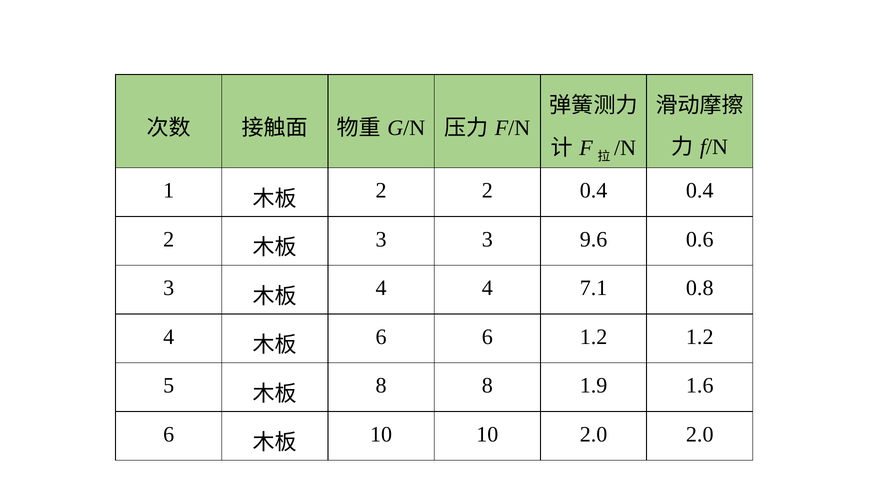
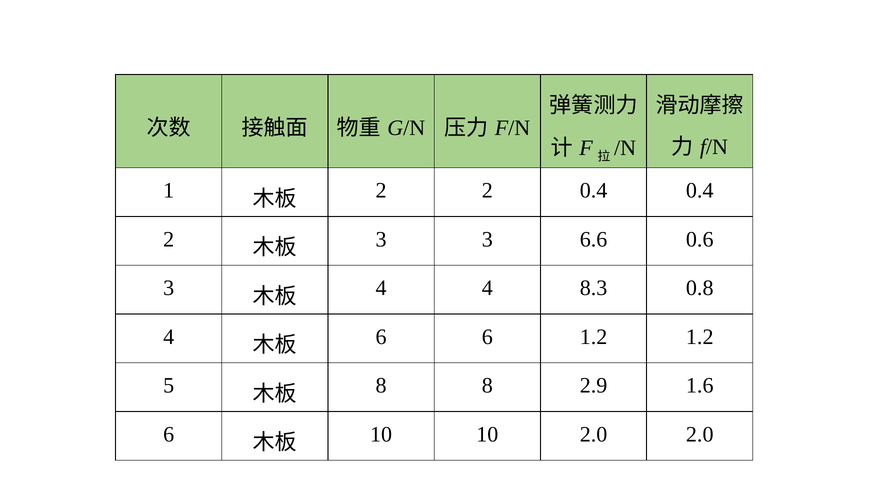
9.6: 9.6 -> 6.6 (594, 240)
7.1: 7.1 -> 8.3 (594, 288)
1.9: 1.9 -> 2.9 (594, 386)
